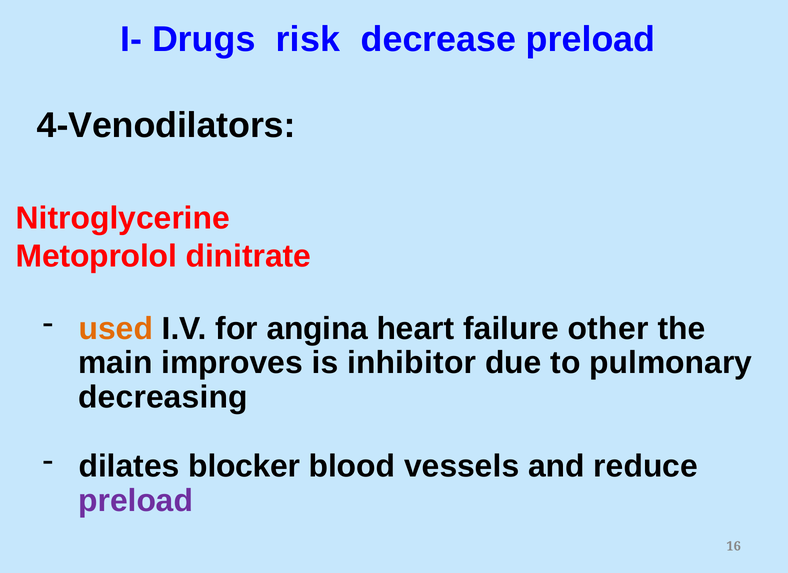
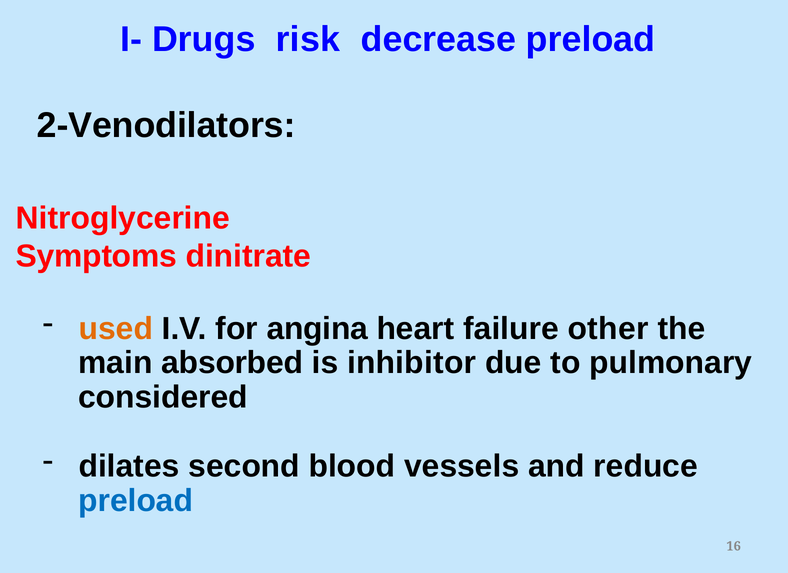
4-Venodilators: 4-Venodilators -> 2-Venodilators (166, 125)
Metoprolol: Metoprolol -> Symptoms (96, 256)
improves: improves -> absorbed (232, 363)
decreasing: decreasing -> considered (163, 397)
blocker: blocker -> second (244, 466)
preload colour: purple -> blue (136, 501)
